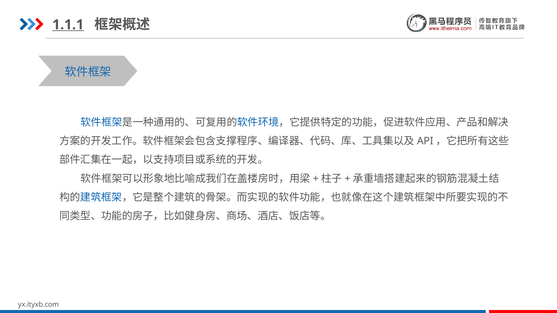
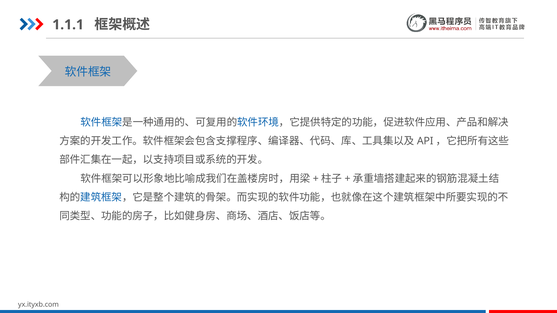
1.1.1 underline: present -> none (68, 25)
